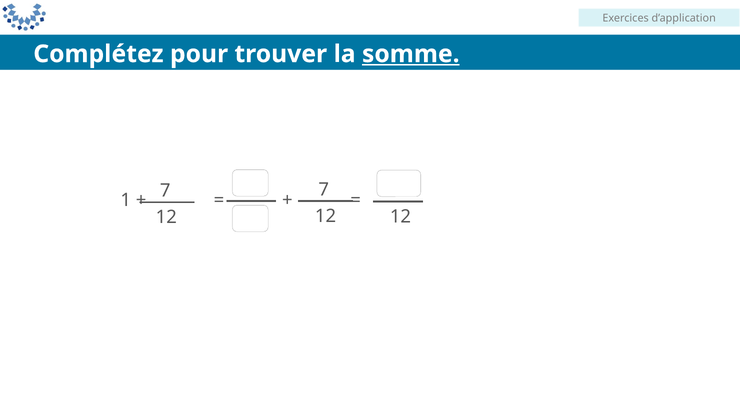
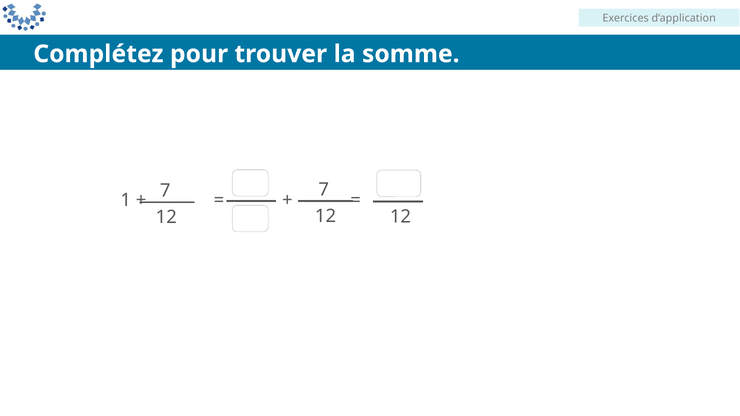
somme underline: present -> none (411, 54)
